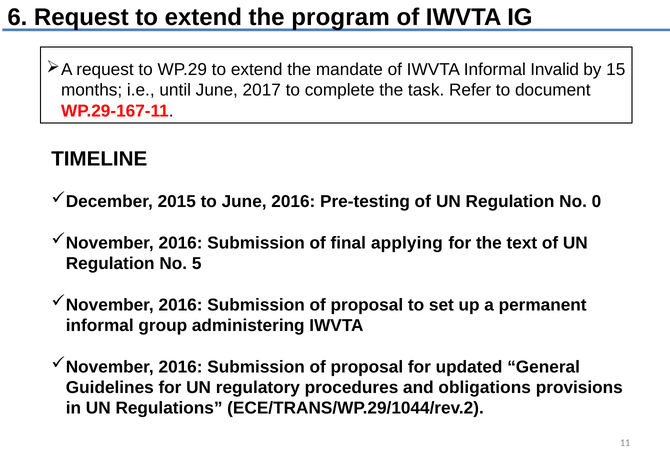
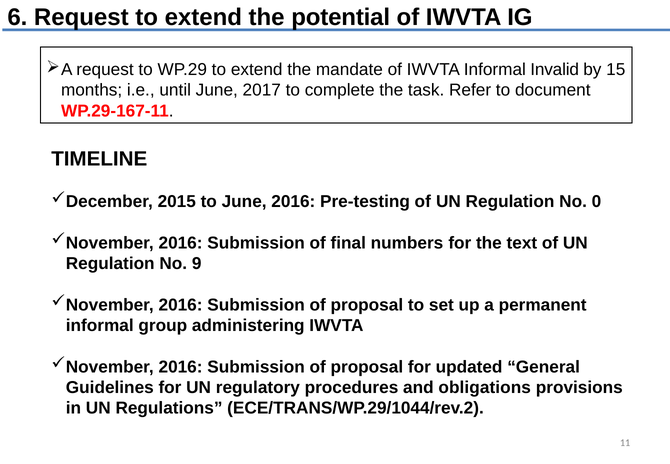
program: program -> potential (341, 17)
applying: applying -> numbers (407, 243)
5: 5 -> 9 (197, 264)
